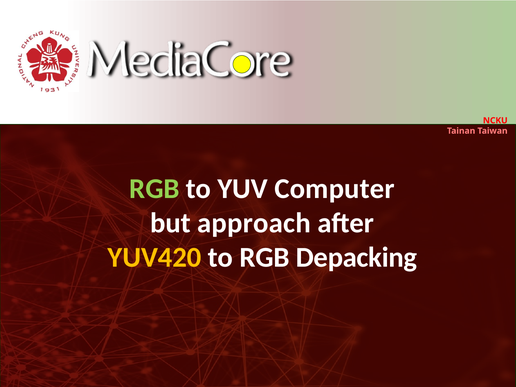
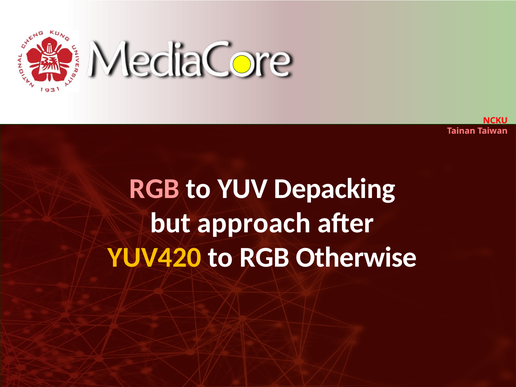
RGB colour: light green -> pink (154, 189)
Computer: Computer -> Depacking (335, 189)
Depacking: Depacking -> Otherwise (356, 257)
